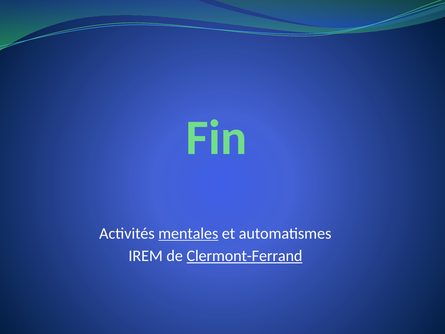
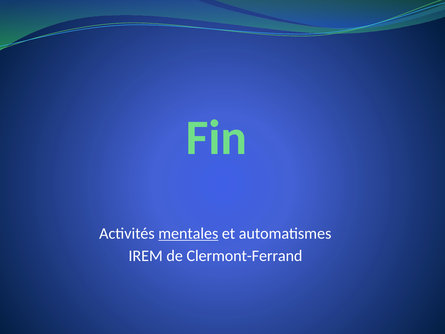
Clermont-Ferrand underline: present -> none (244, 256)
